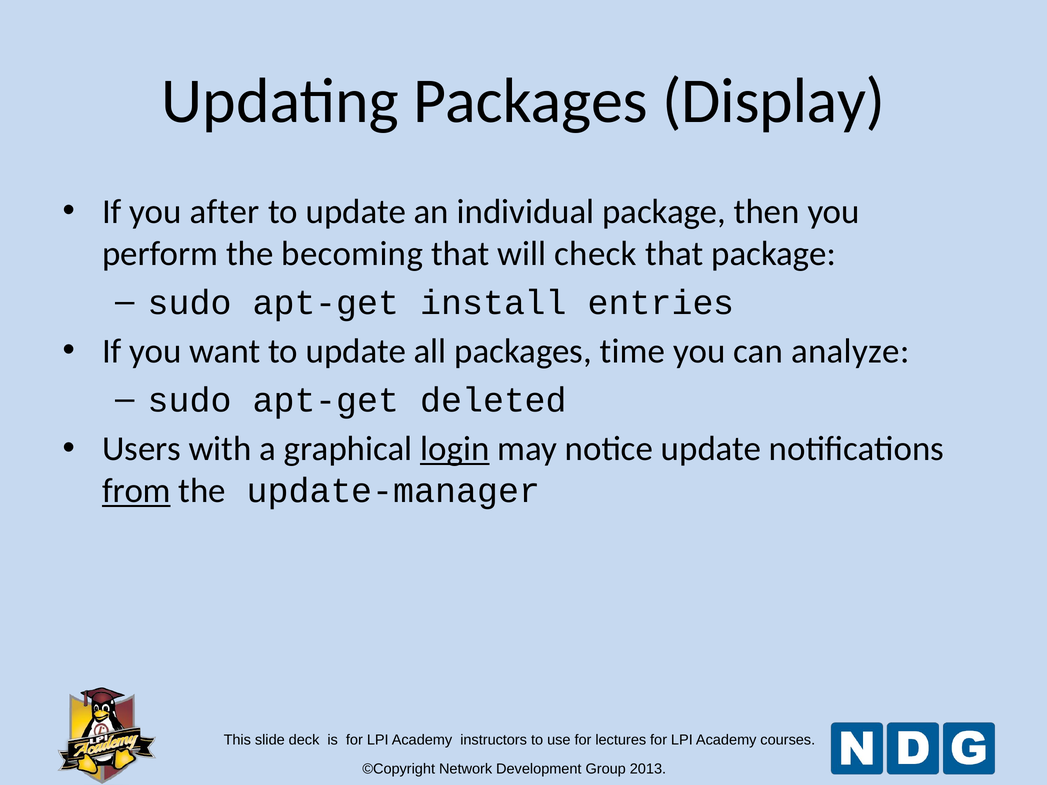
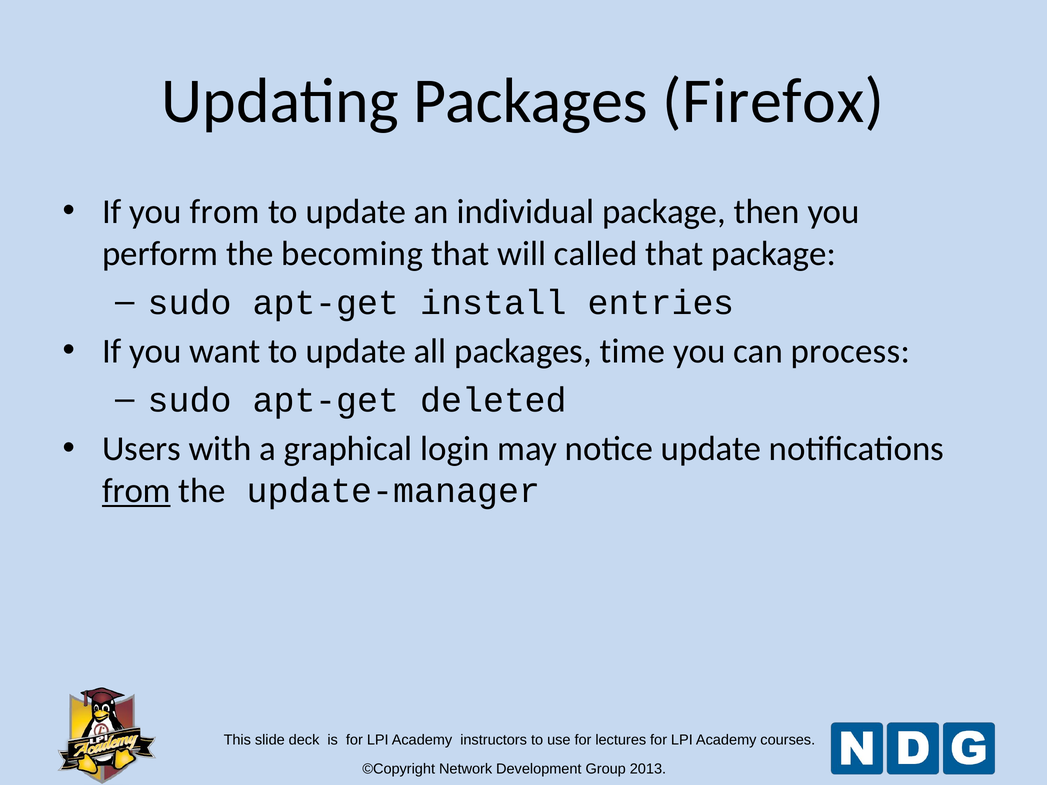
Display: Display -> Firefox (773, 101)
you after: after -> from (225, 212)
check: check -> called (596, 254)
analyze: analyze -> process (850, 351)
login underline: present -> none (455, 449)
